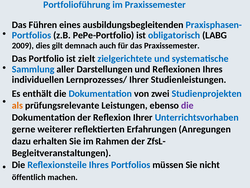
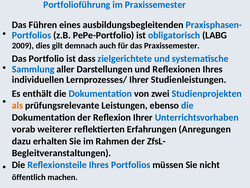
zielt: zielt -> dass (87, 59)
die colour: purple -> blue (187, 105)
gerne: gerne -> vorab (24, 129)
